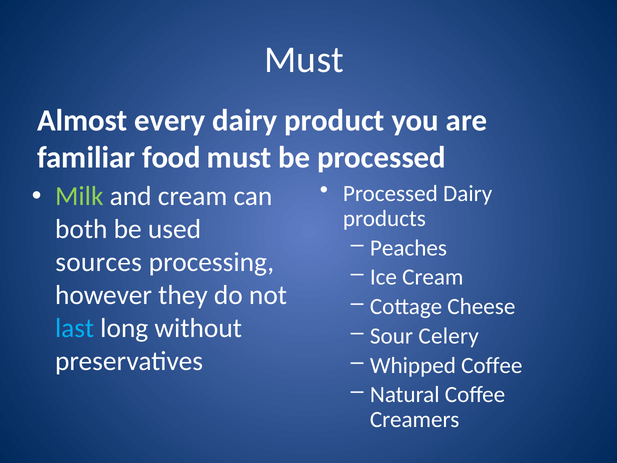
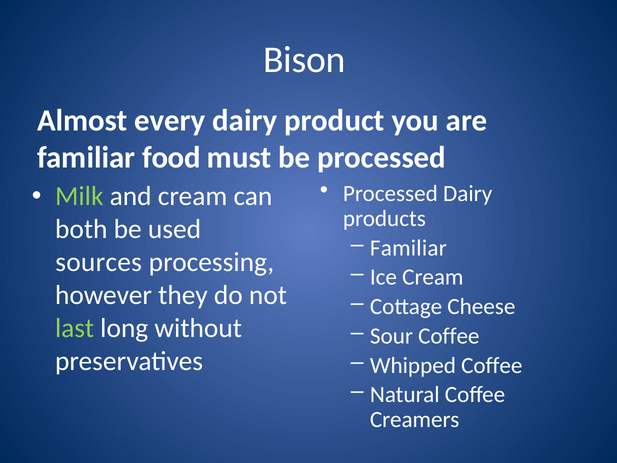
Must: Must -> Bison (304, 60)
Peaches: Peaches -> Familiar (408, 248)
last colour: light blue -> light green (75, 328)
Sour Celery: Celery -> Coffee (449, 336)
